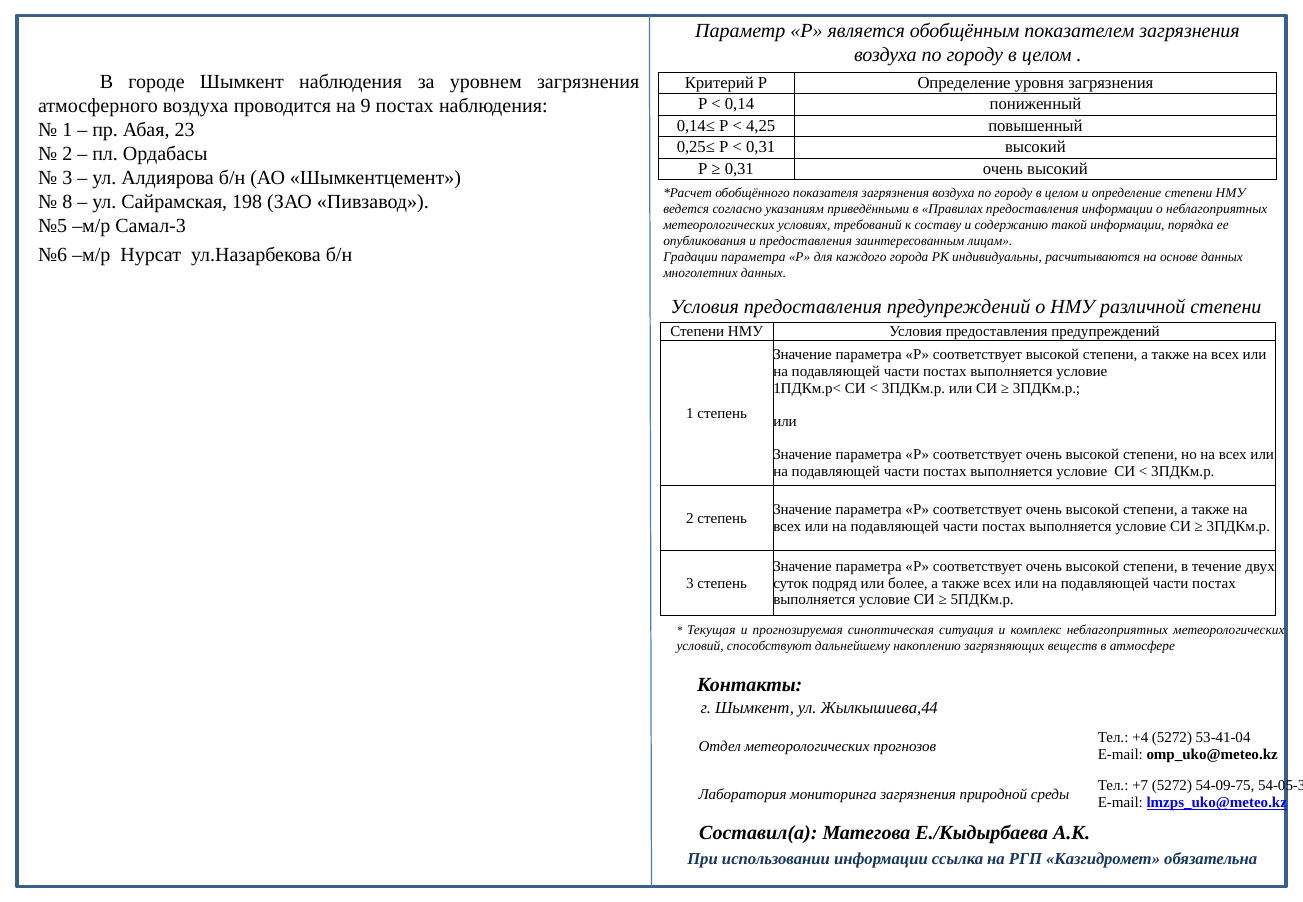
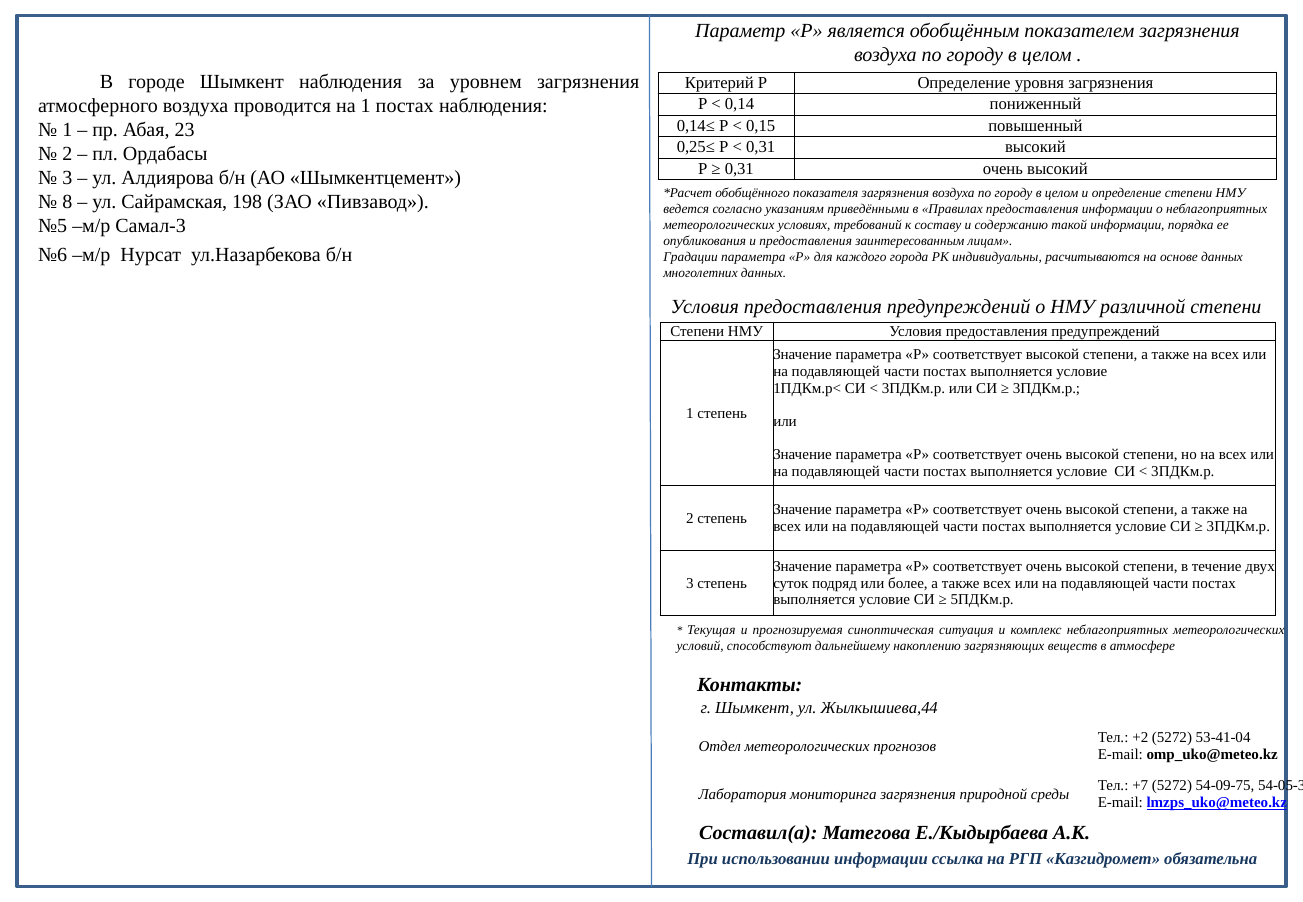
на 9: 9 -> 1 (366, 106)
4,25: 4,25 -> 0,15 (761, 126)
+4: +4 -> +2 (1140, 738)
